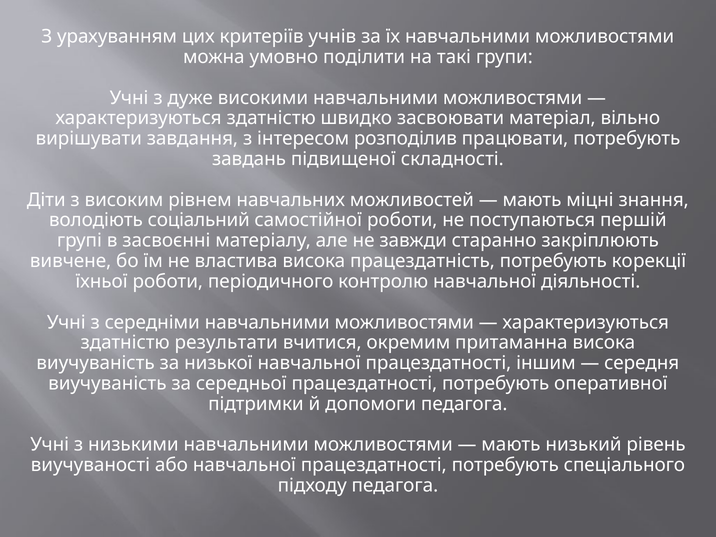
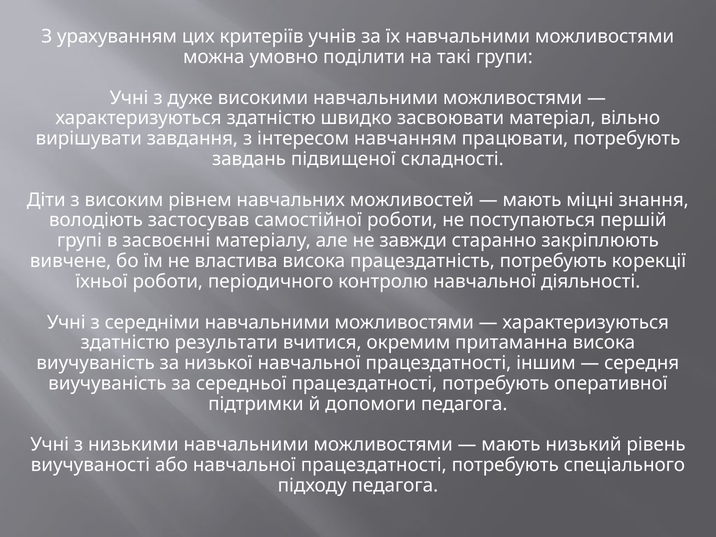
розподілив: розподілив -> навчанням (405, 139)
соціальний: соціальний -> застосував (199, 220)
